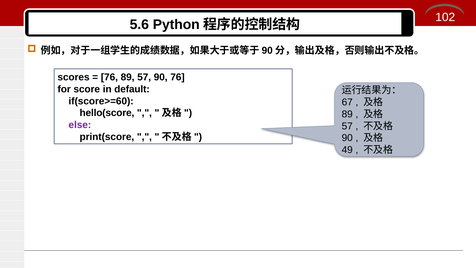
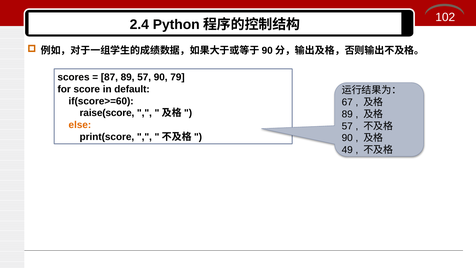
5.6: 5.6 -> 2.4 (139, 24)
76: 76 -> 87 (109, 77)
90 76: 76 -> 79 (178, 77)
hello(score: hello(score -> raise(score (107, 113)
else colour: purple -> orange (80, 125)
